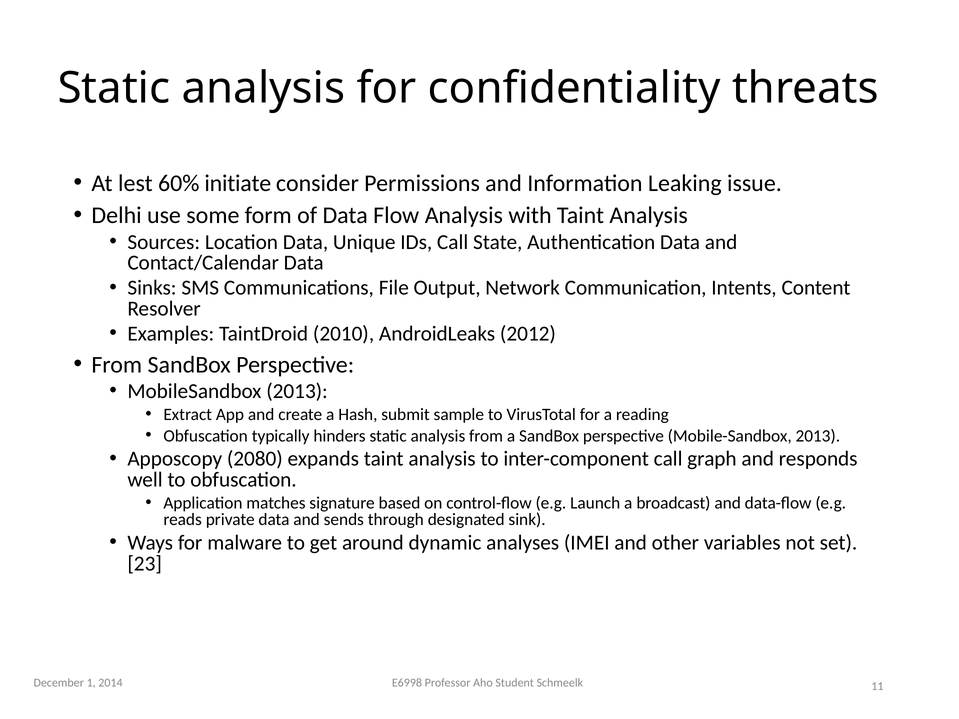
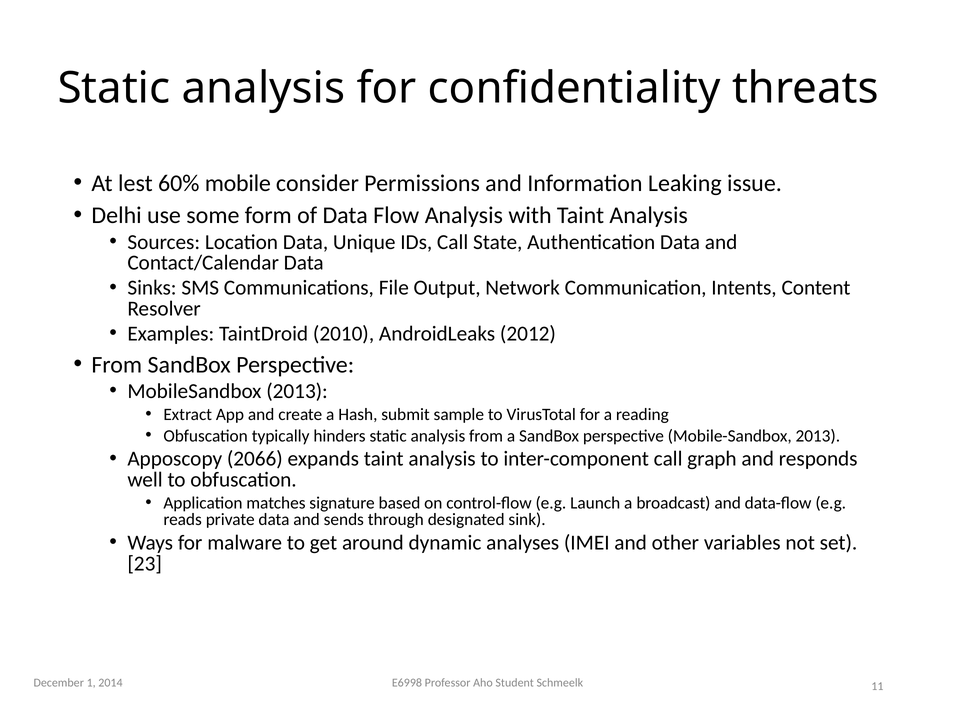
initiate: initiate -> mobile (238, 183)
2080: 2080 -> 2066 (255, 459)
